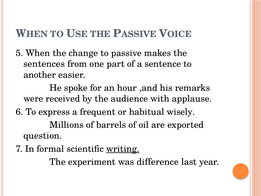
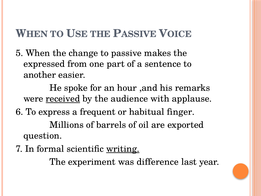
sentences: sentences -> expressed (44, 64)
received underline: none -> present (63, 99)
wisely: wisely -> finger (181, 112)
